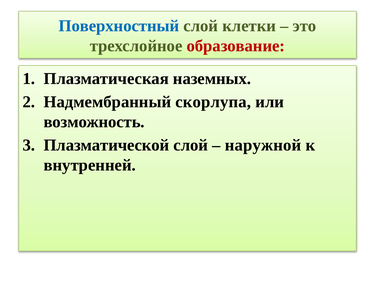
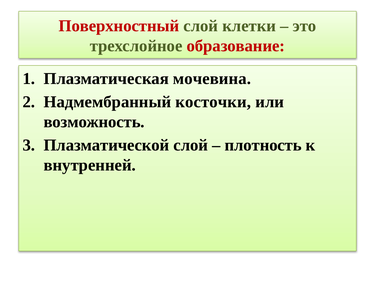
Поверхностный colour: blue -> red (119, 26)
наземных: наземных -> мочевина (212, 79)
скорлупа: скорлупа -> косточки (213, 102)
наружной: наружной -> плотность (263, 145)
